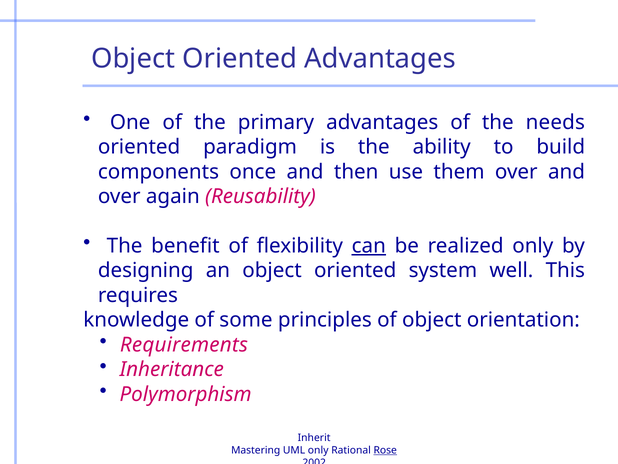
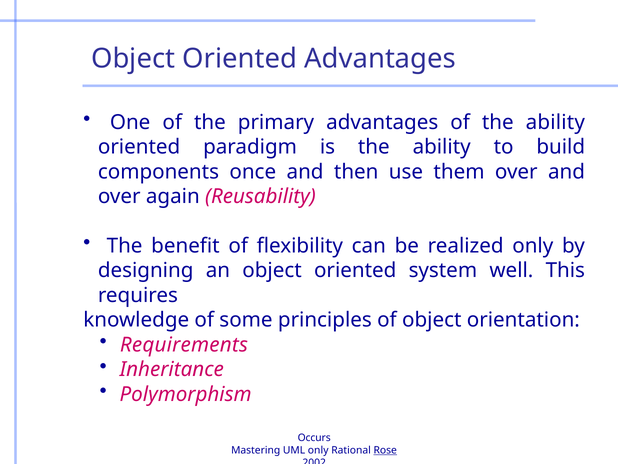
of the needs: needs -> ability (555, 122)
can underline: present -> none (369, 246)
Inherit: Inherit -> Occurs (314, 437)
